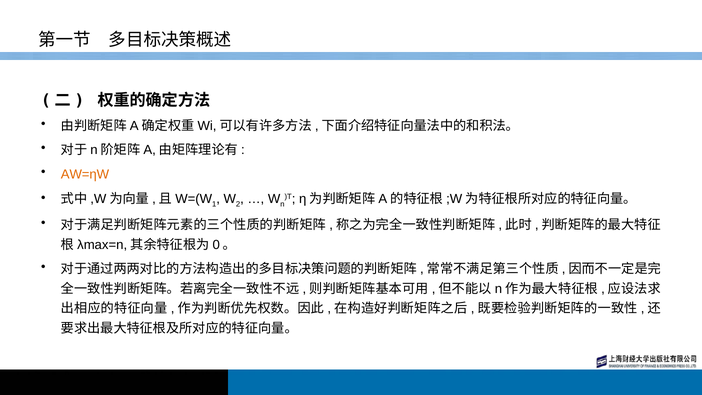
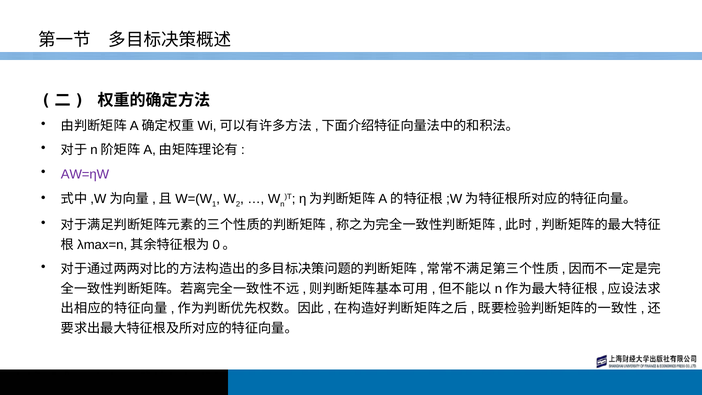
AW=ηW colour: orange -> purple (85, 174)
